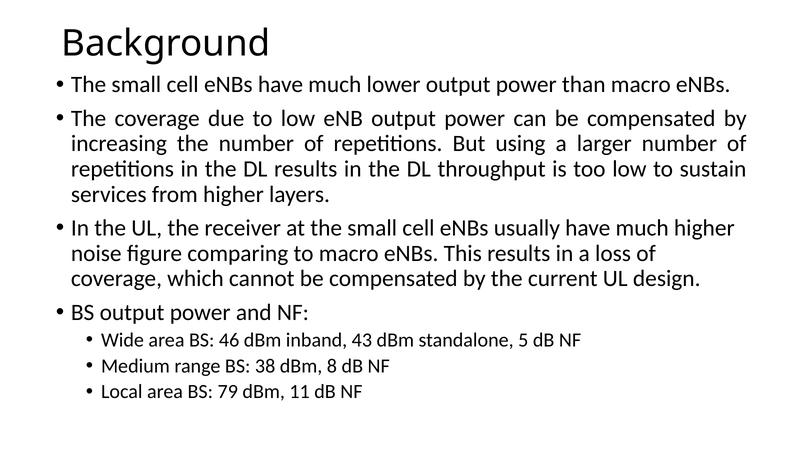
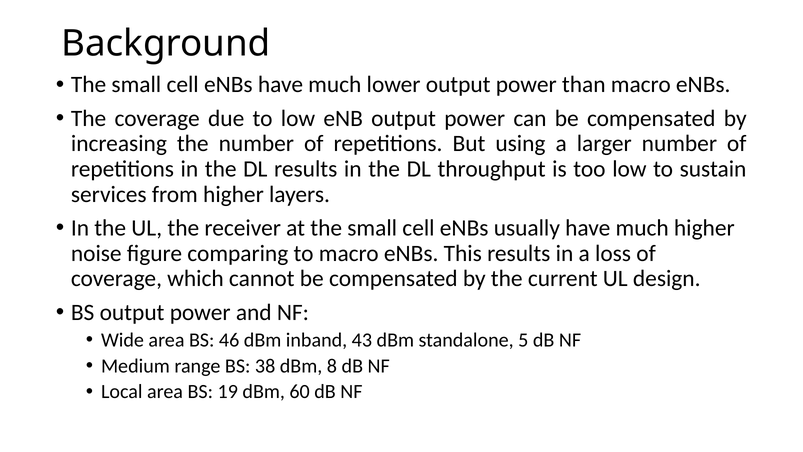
79: 79 -> 19 (228, 392)
11: 11 -> 60 (300, 392)
